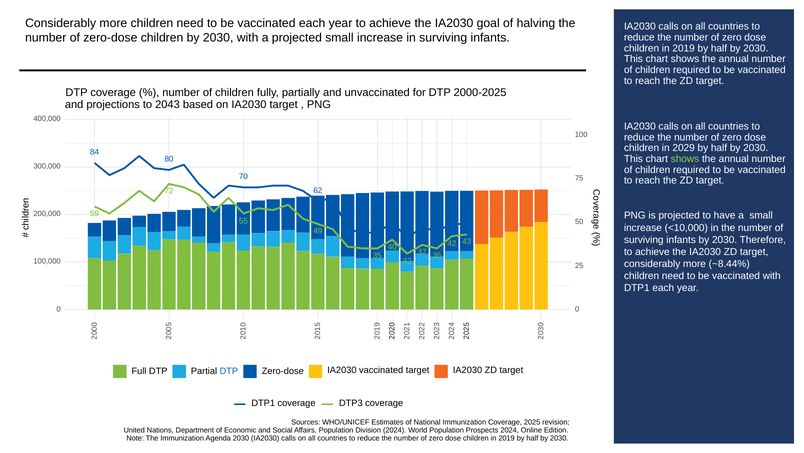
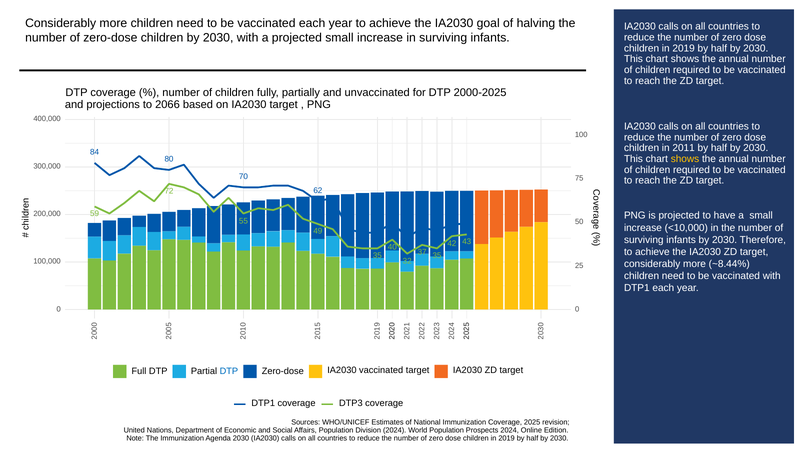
2043: 2043 -> 2066 (167, 105)
2029: 2029 -> 2011 (684, 148)
shows colour: light green -> yellow (685, 159)
